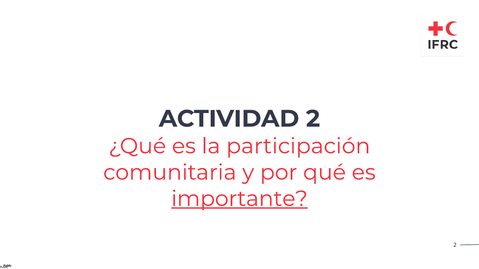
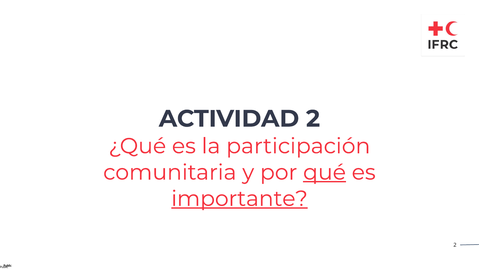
qué underline: none -> present (325, 173)
